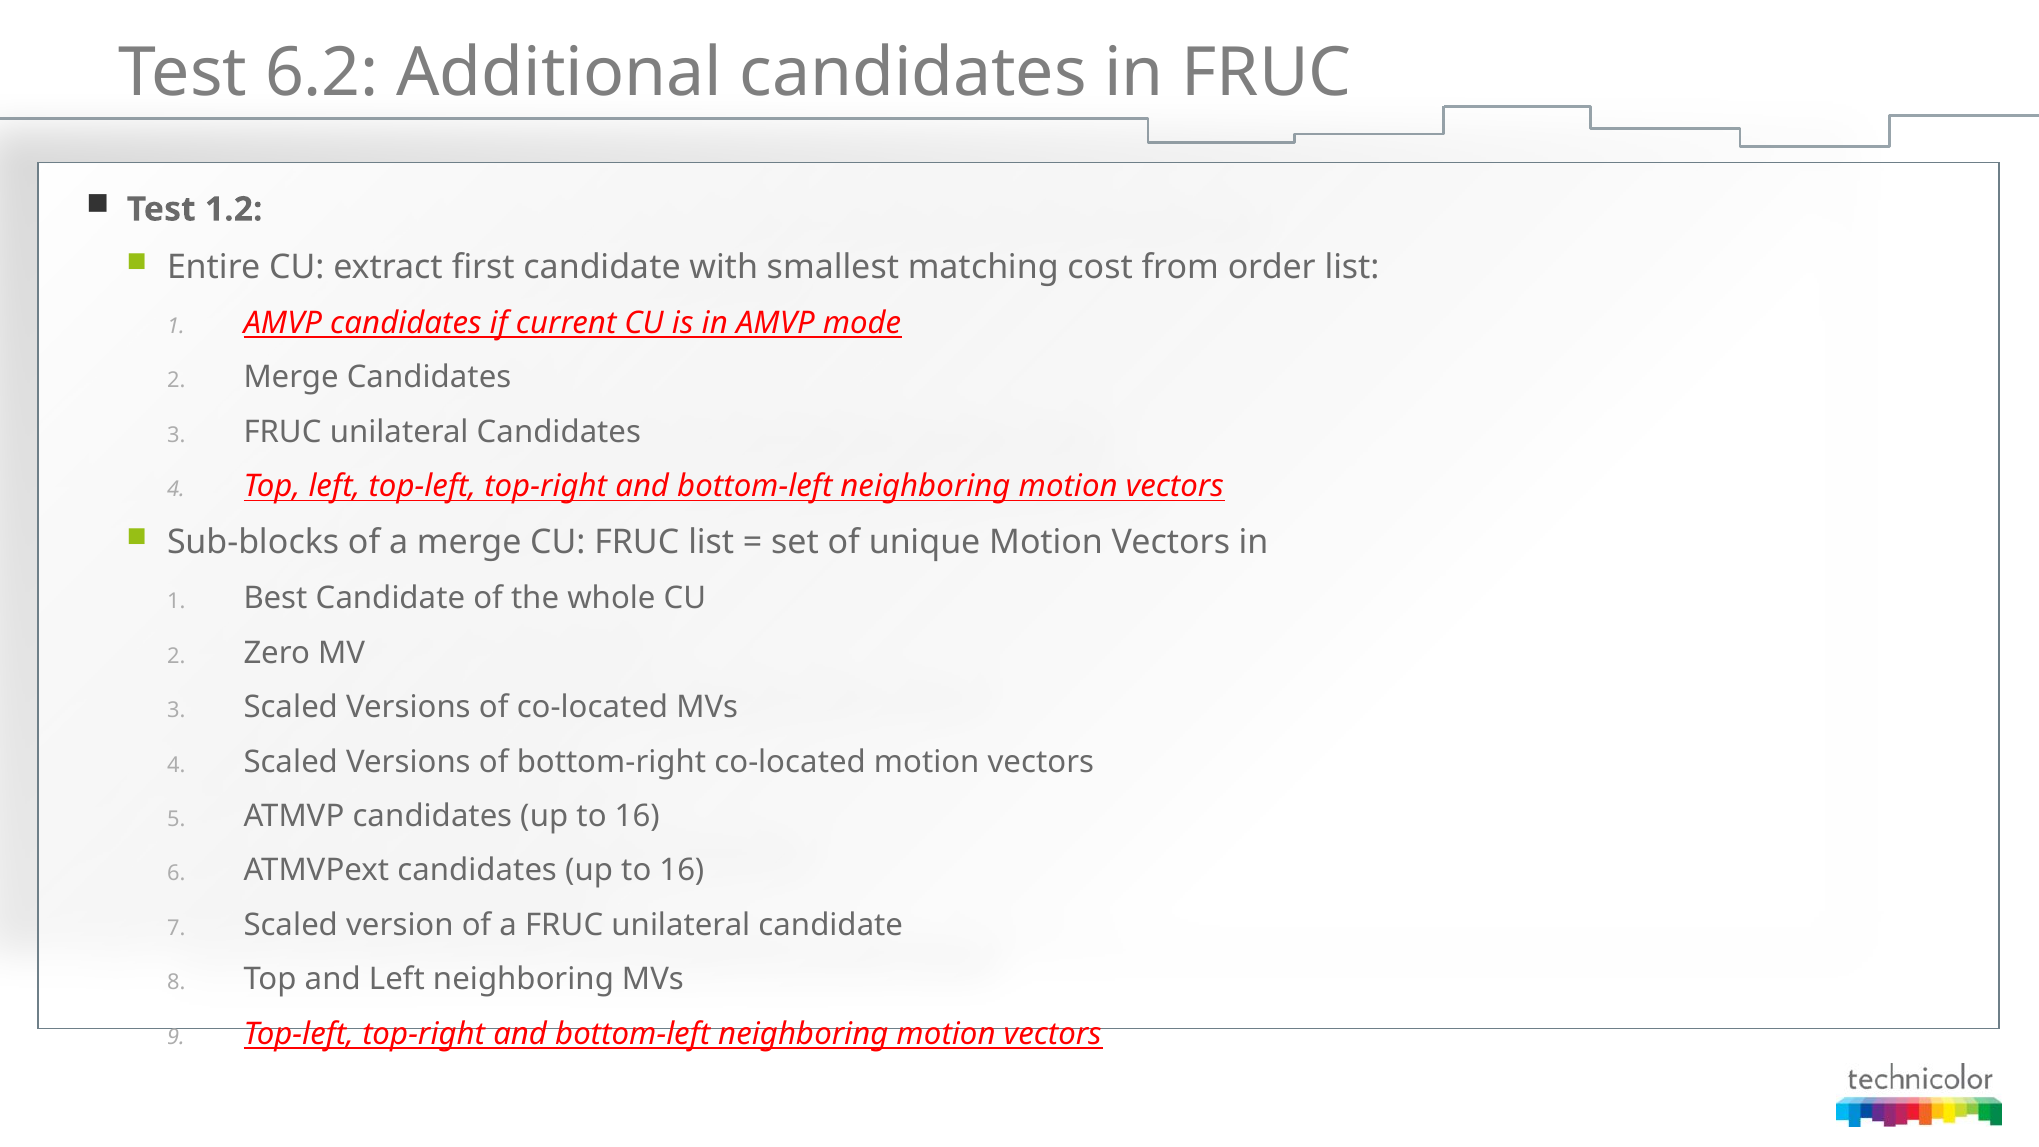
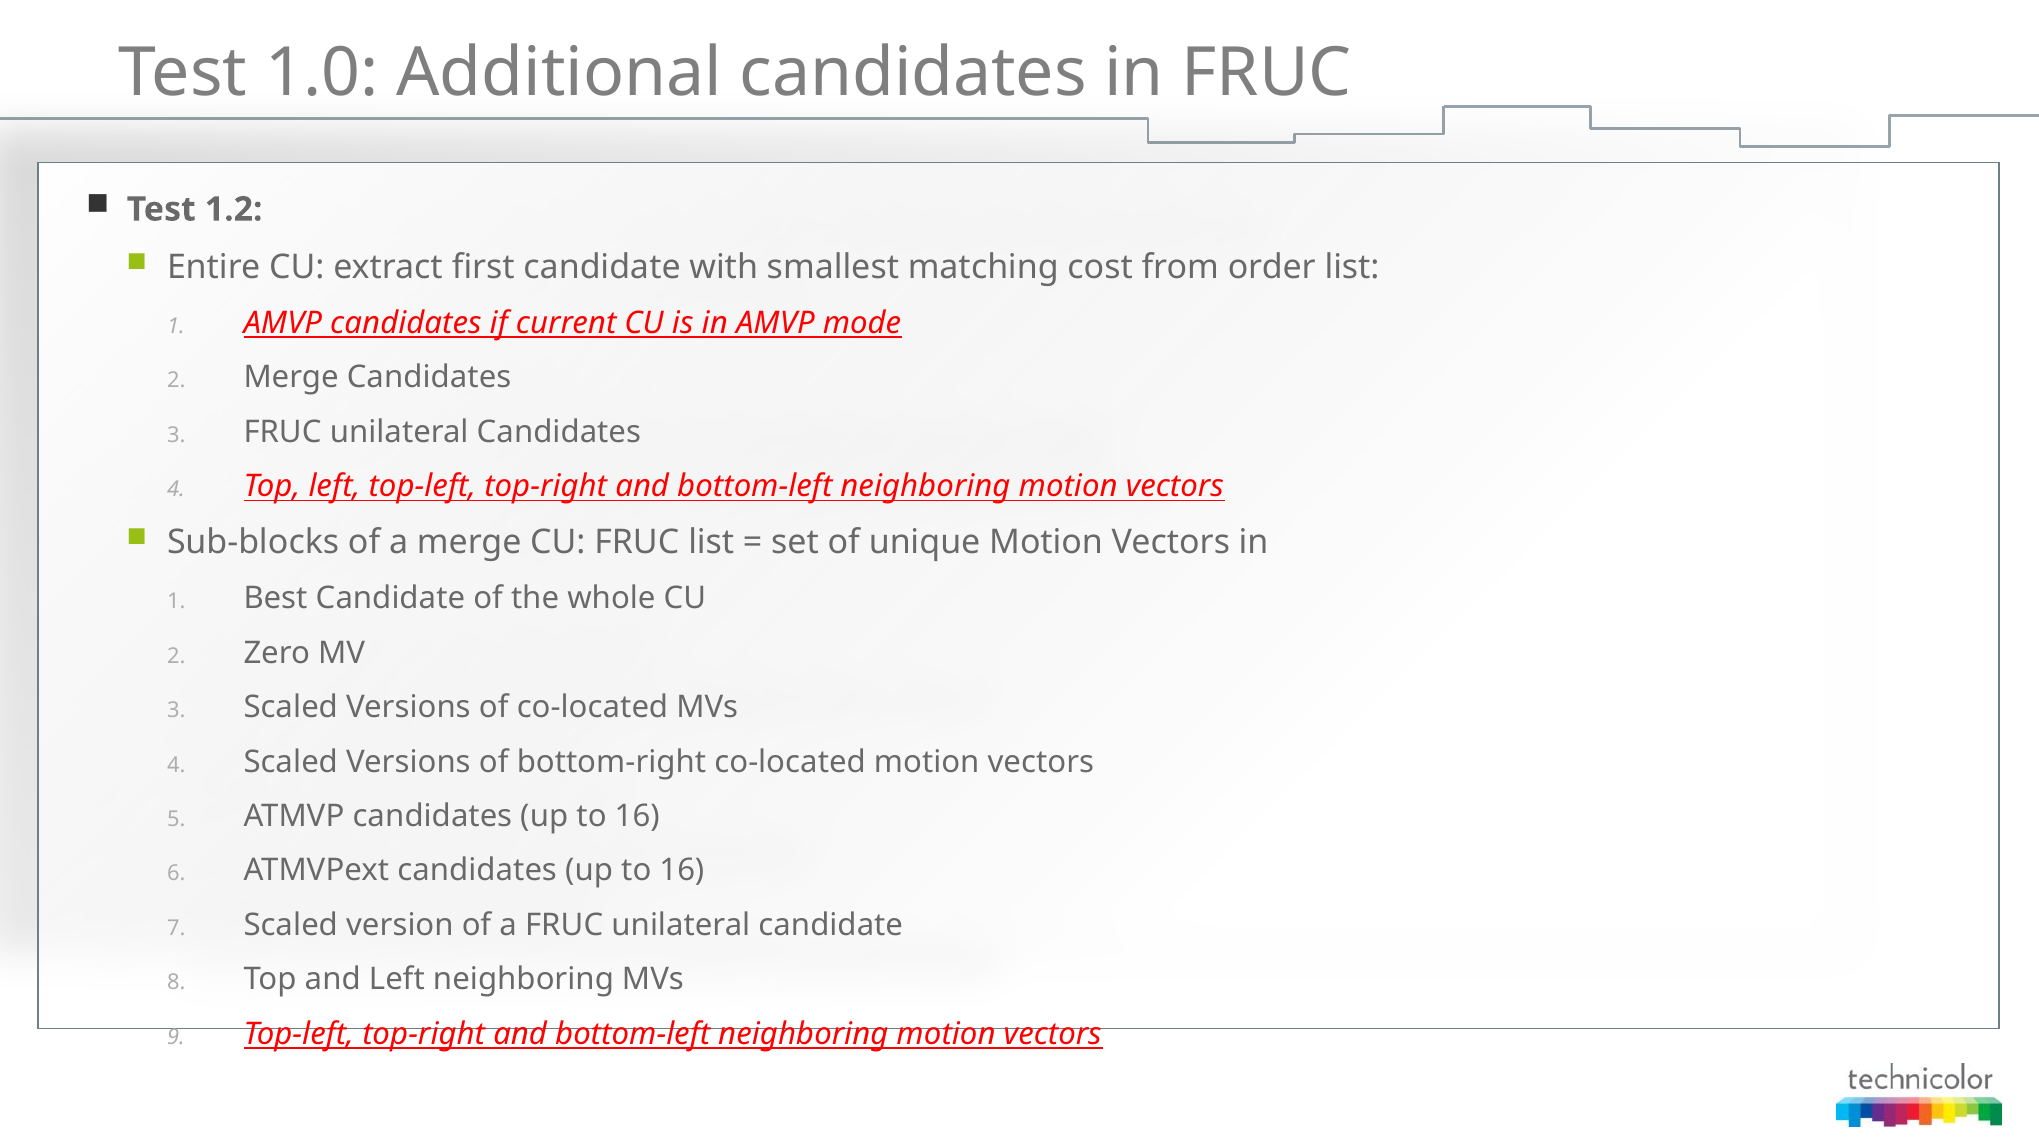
6.2: 6.2 -> 1.0 (322, 73)
